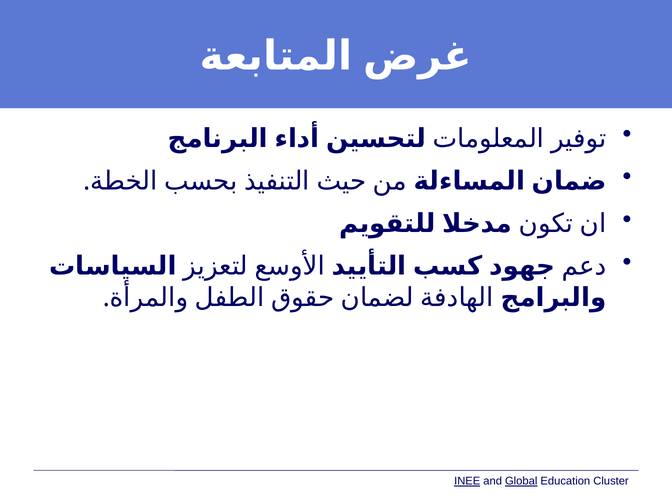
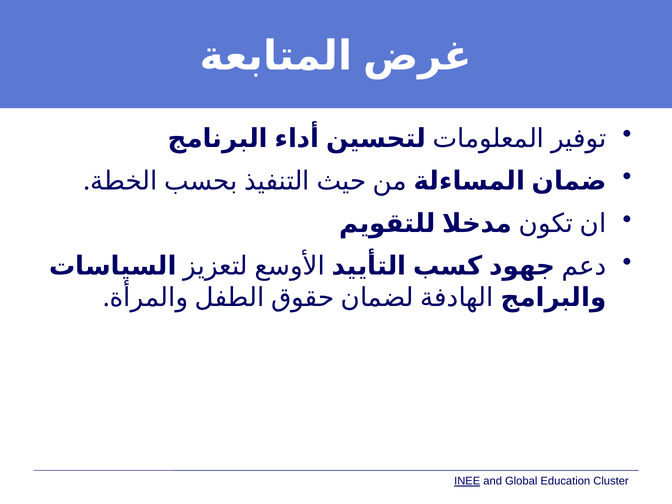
Global underline: present -> none (521, 481)
